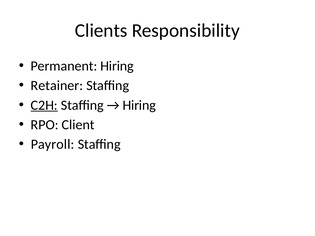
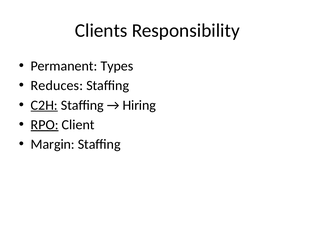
Permanent Hiring: Hiring -> Types (117, 66)
Retainer: Retainer -> Reduces (57, 86)
RPO underline: none -> present (45, 125)
Payroll: Payroll -> Margin (53, 145)
